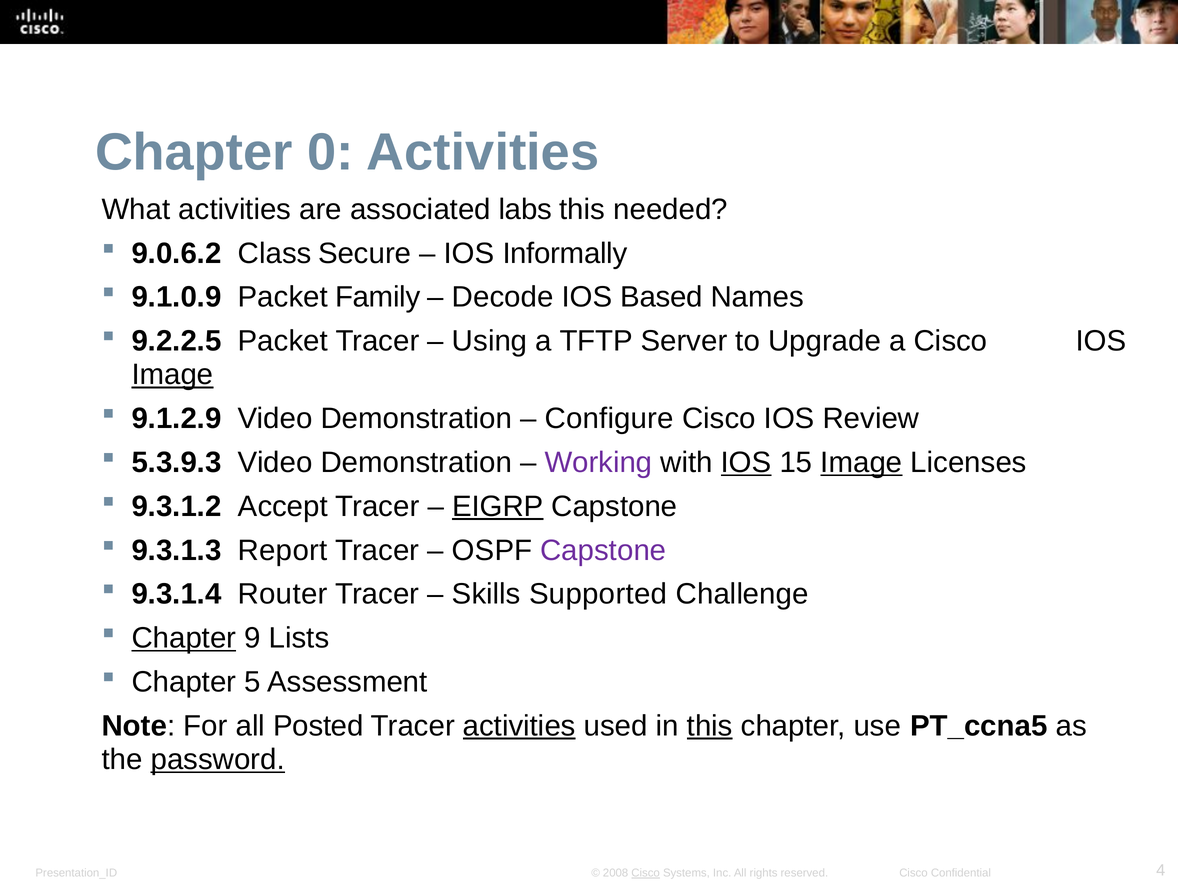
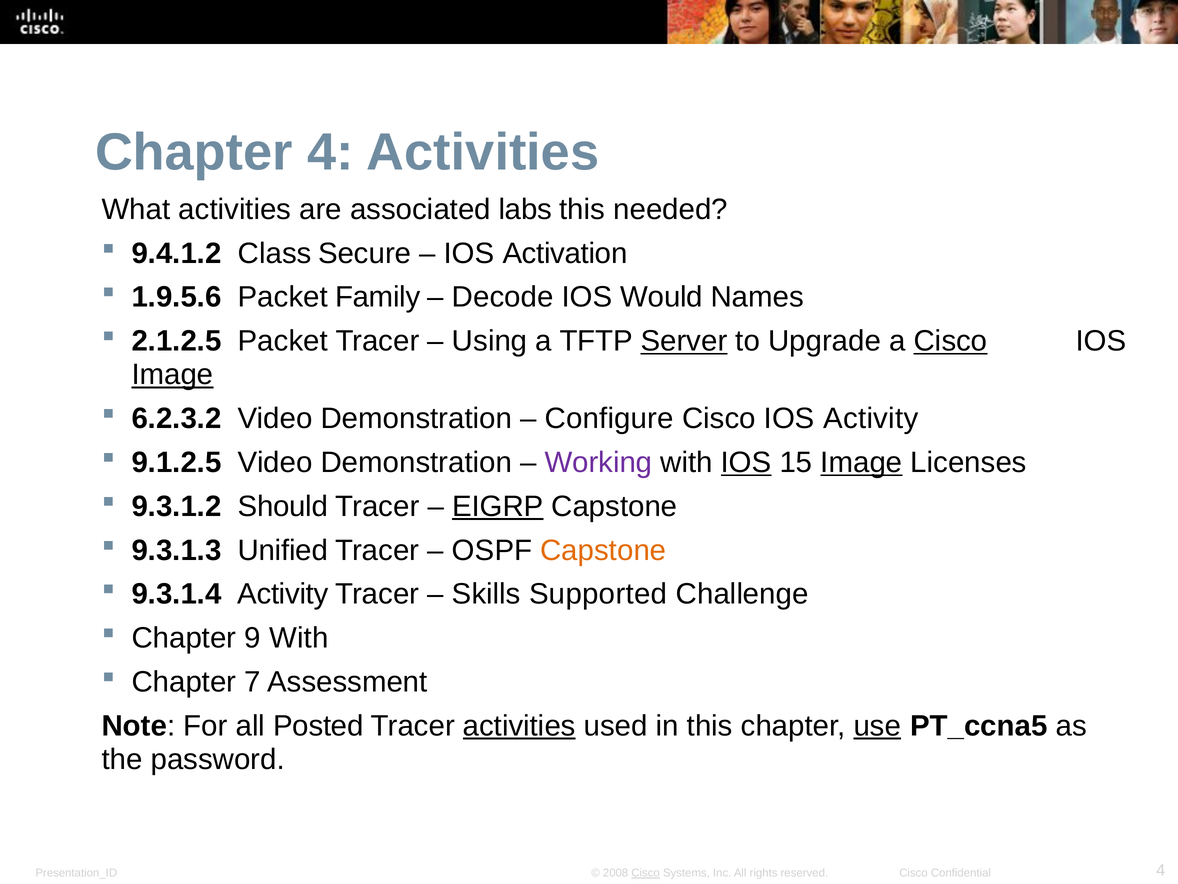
Chapter 0: 0 -> 4 (330, 153)
9.0.6.2: 9.0.6.2 -> 9.4.1.2 (177, 253)
Informally: Informally -> Activation (565, 253)
9.1.0.9: 9.1.0.9 -> 1.9.5.6 (177, 297)
Based: Based -> Would (662, 297)
9.2.2.5: 9.2.2.5 -> 2.1.2.5 (177, 341)
Server underline: none -> present (684, 341)
Cisco underline: none -> present (951, 341)
9.1.2.9: 9.1.2.9 -> 6.2.3.2 (177, 418)
IOS Review: Review -> Activity (871, 418)
5.3.9.3: 5.3.9.3 -> 9.1.2.5 (177, 462)
Accept: Accept -> Should (283, 506)
Report: Report -> Unified (283, 550)
Capstone colour: purple -> orange (603, 550)
9.3.1.4 Router: Router -> Activity (283, 594)
Chapter underline: present -> none (184, 638)
9 Lists: Lists -> With (299, 638)
5: 5 -> 7 (253, 682)
this underline: present -> none (710, 726)
use underline: none -> present (877, 726)
password underline: present -> none (218, 759)
